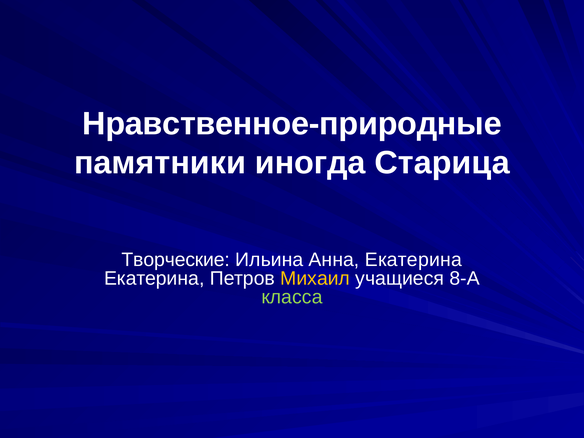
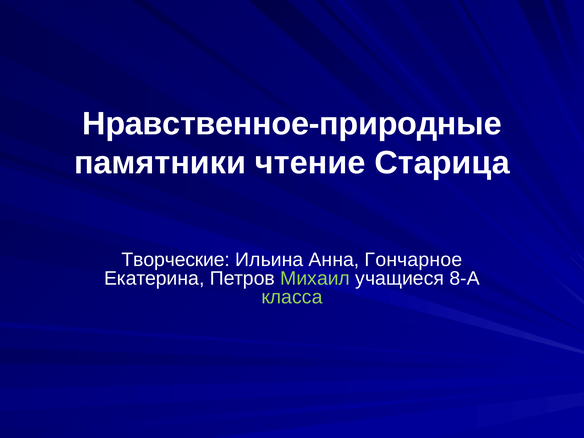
иногда: иногда -> чтение (310, 163)
Анна Екатерина: Екатерина -> Гончарное (413, 260)
Михаил colour: yellow -> light green (315, 278)
